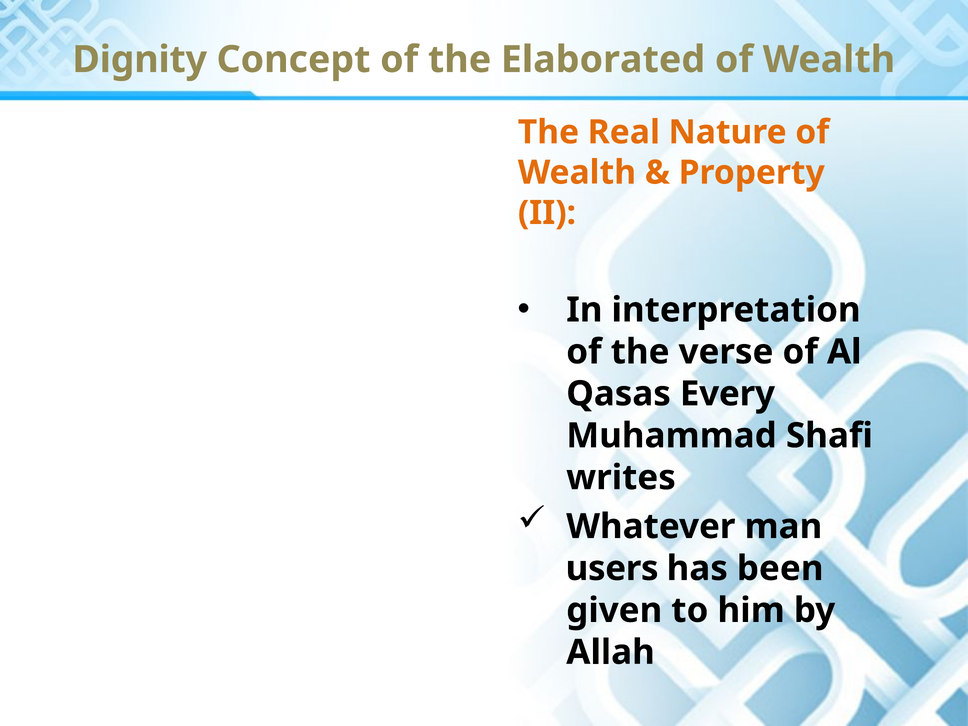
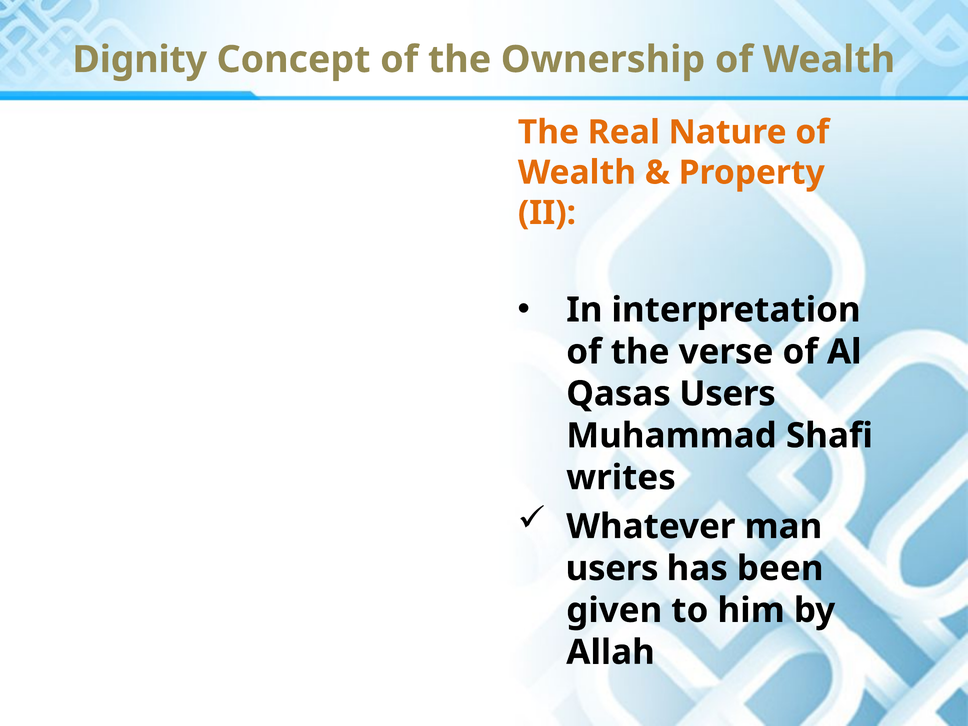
Elaborated: Elaborated -> Ownership (603, 60)
Qasas Every: Every -> Users (727, 394)
